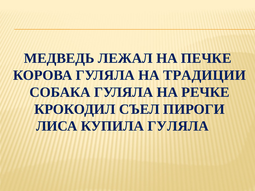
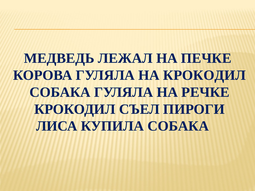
НА ТРАДИЦИИ: ТРАДИЦИИ -> КРОКОДИЛ (205, 75)
КУПИЛА ГУЛЯЛА: ГУЛЯЛА -> СОБАКА (178, 126)
